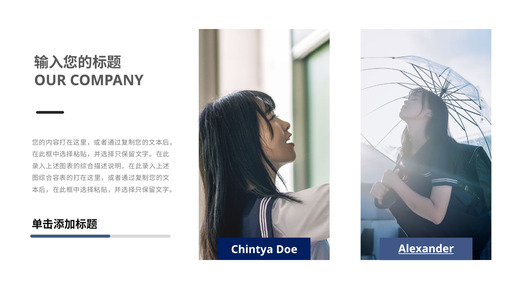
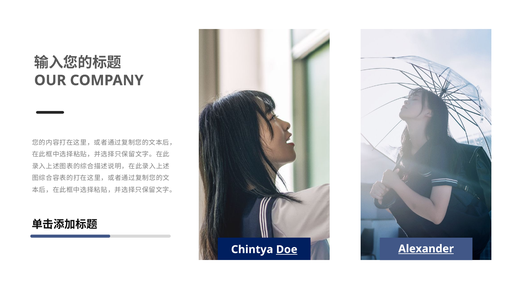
Doe underline: none -> present (287, 249)
